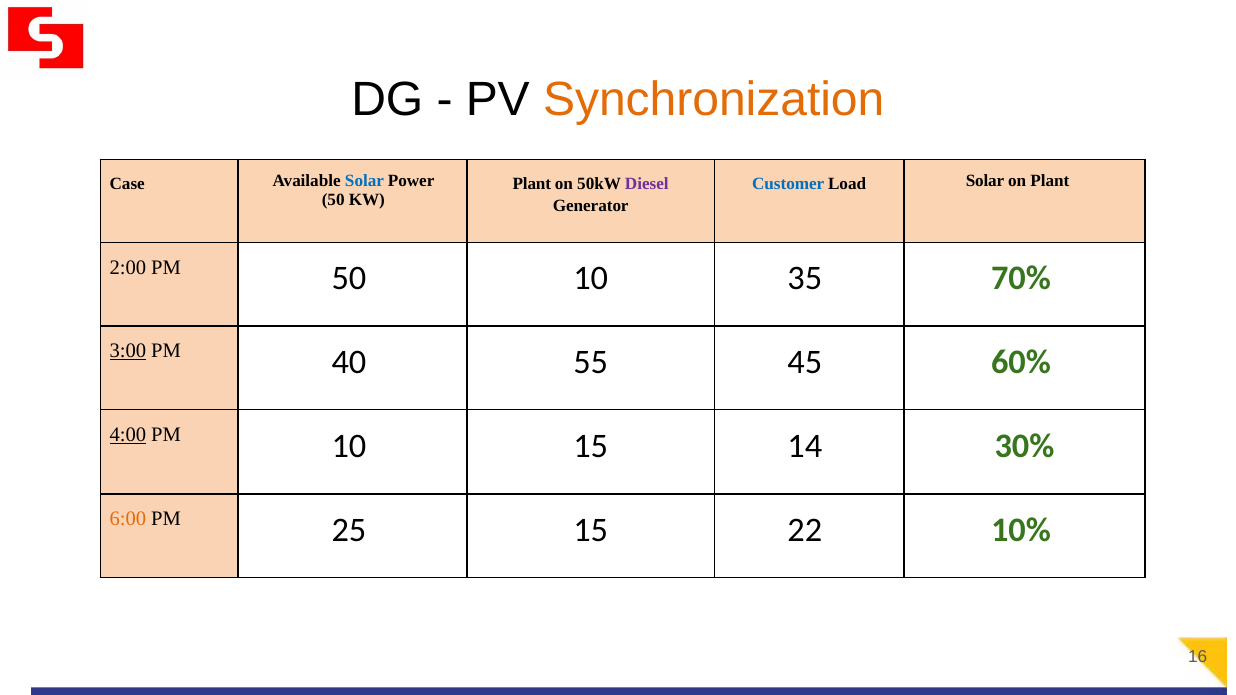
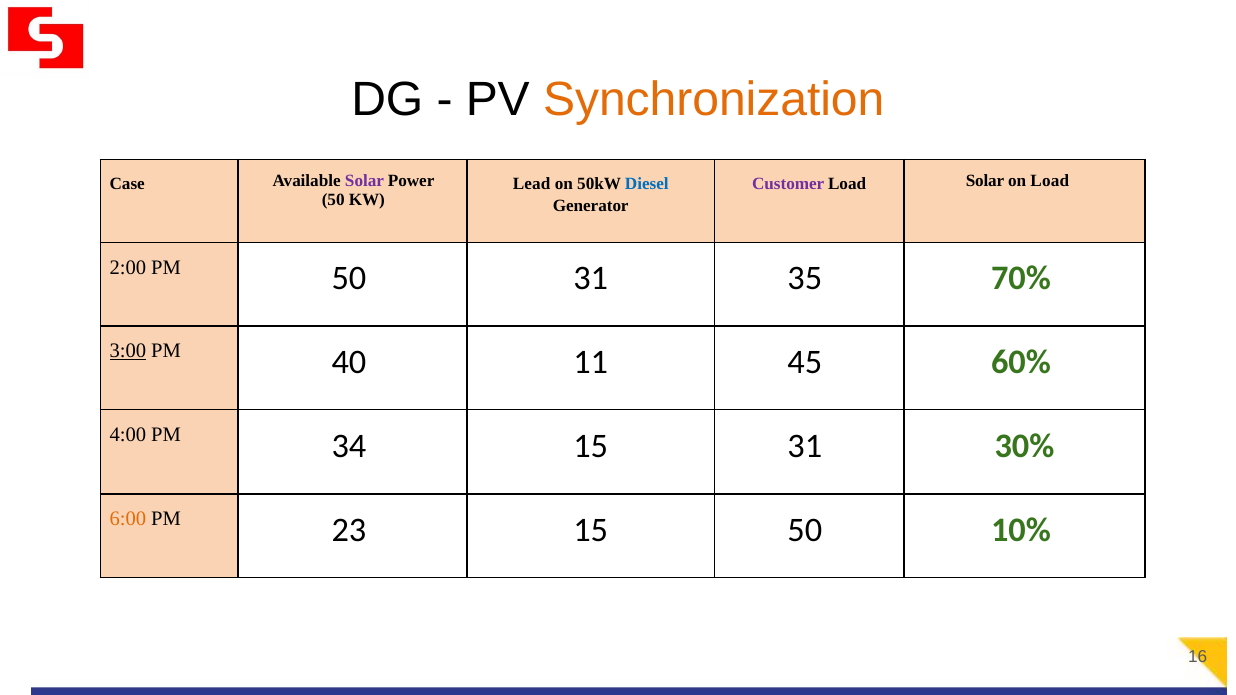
Solar colour: blue -> purple (364, 181)
Plant: Plant -> Lead (532, 184)
Diesel colour: purple -> blue (647, 184)
Customer colour: blue -> purple (788, 184)
on Plant: Plant -> Load (1050, 181)
50 10: 10 -> 31 (591, 279)
55: 55 -> 11 (591, 362)
4:00 underline: present -> none (128, 435)
PM 10: 10 -> 34 (349, 446)
15 14: 14 -> 31 (805, 446)
25: 25 -> 23 (349, 530)
15 22: 22 -> 50 (805, 530)
